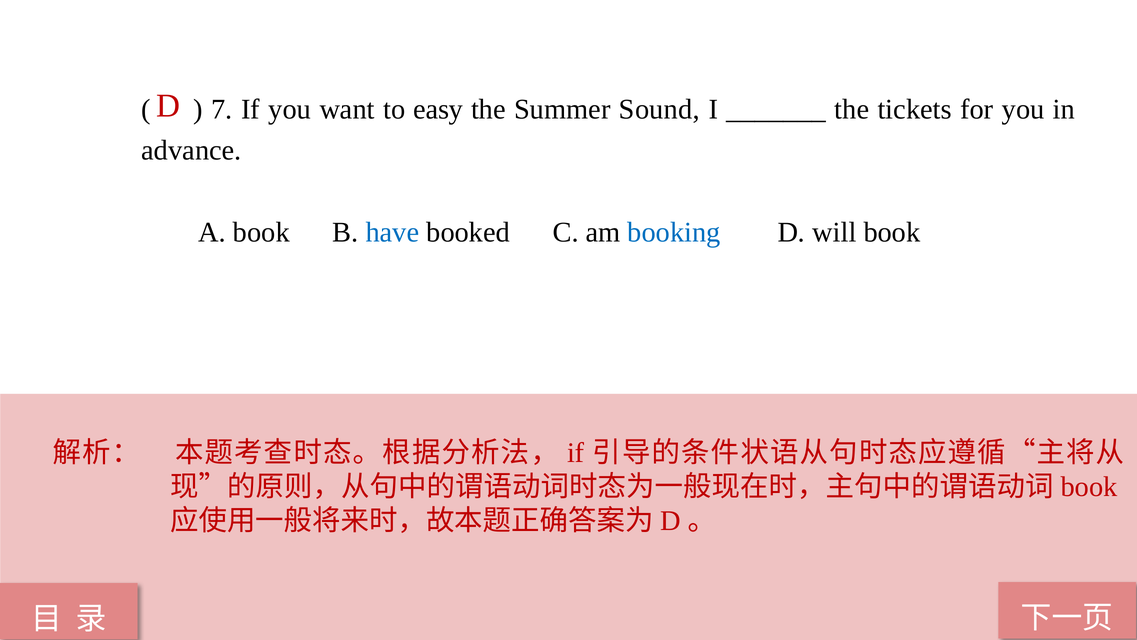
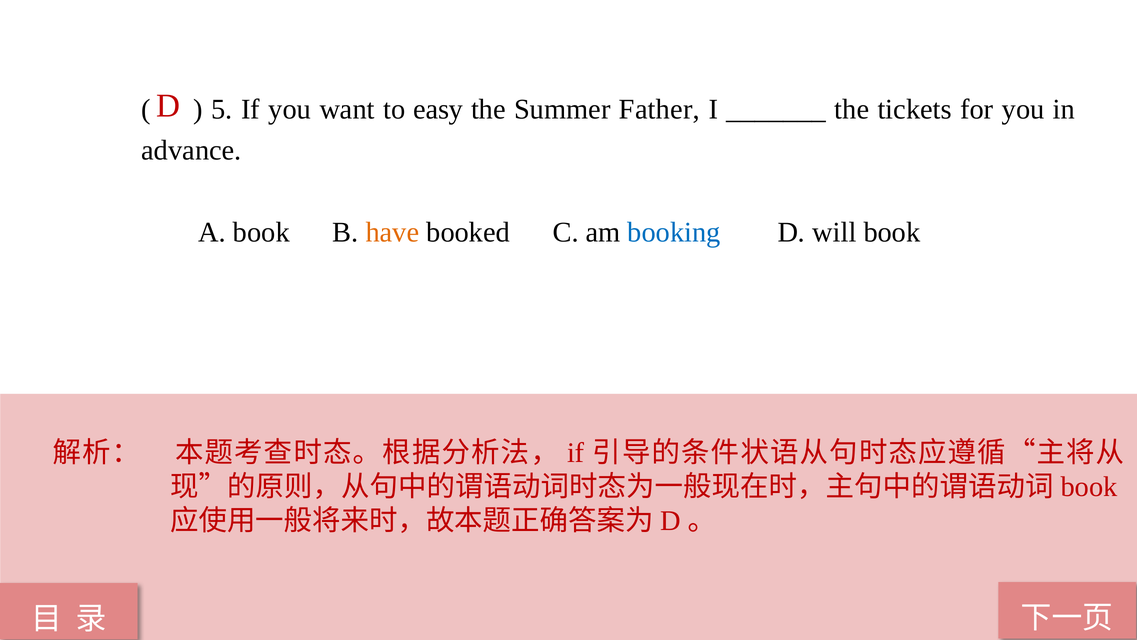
7: 7 -> 5 (222, 109)
Sound: Sound -> Father (659, 109)
have colour: blue -> orange (392, 232)
